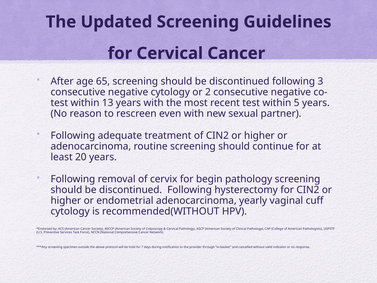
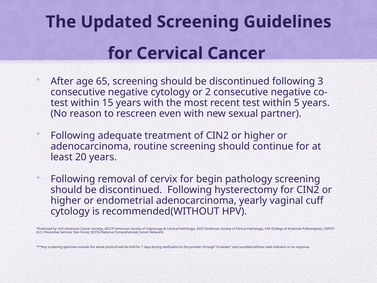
13: 13 -> 15 (108, 103)
